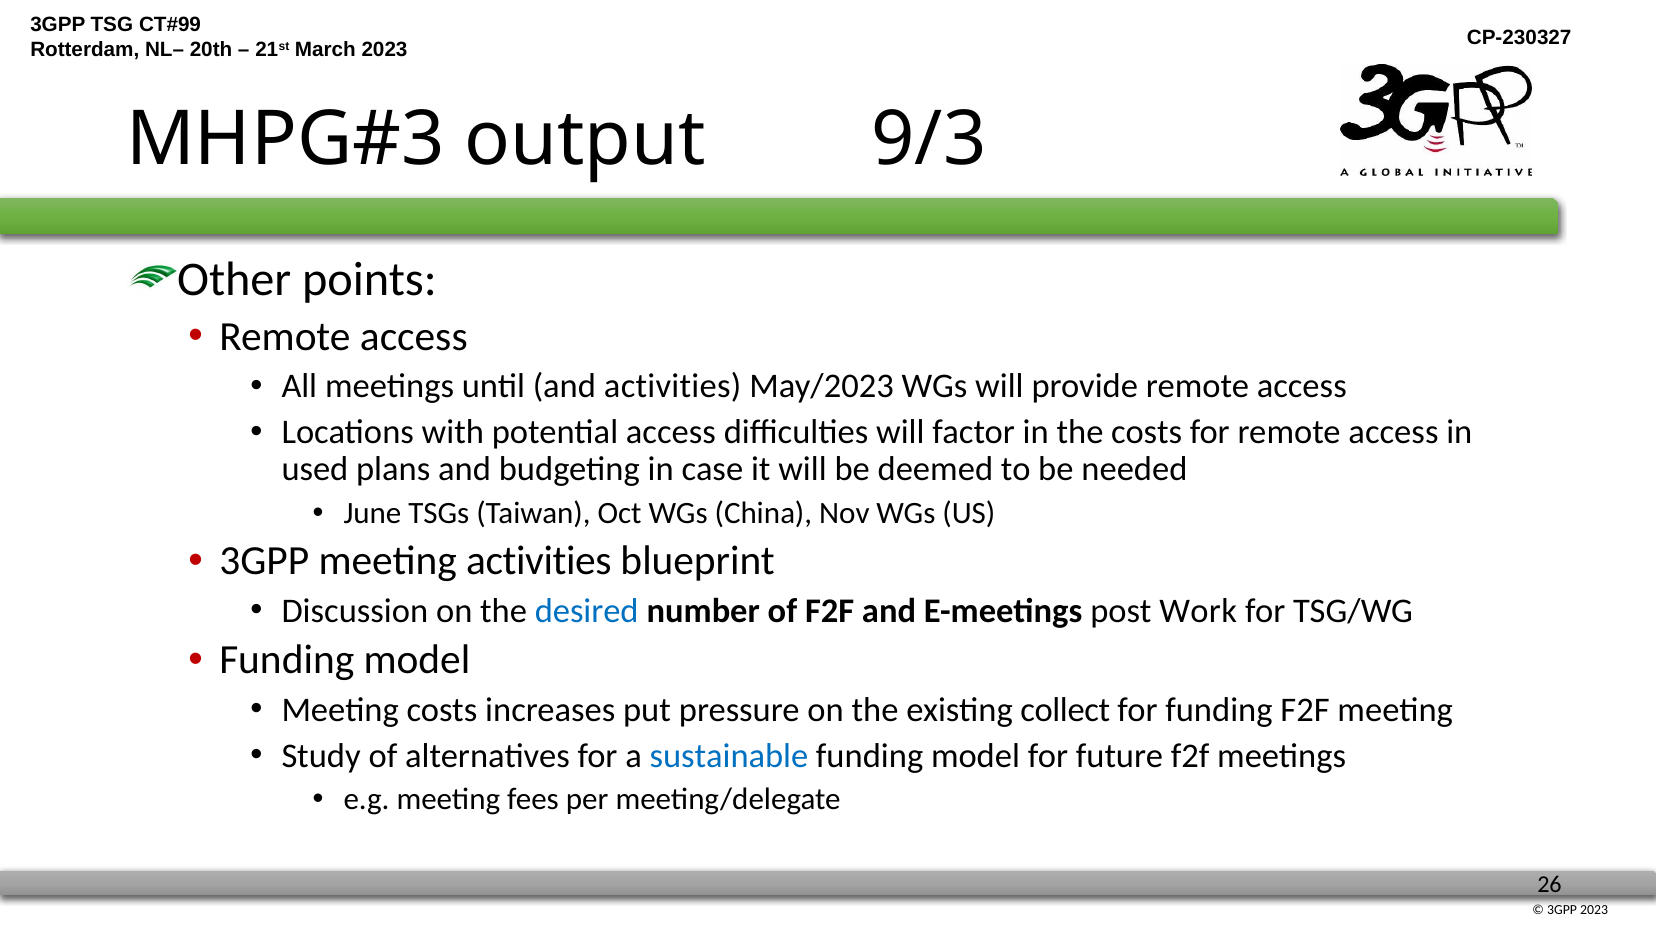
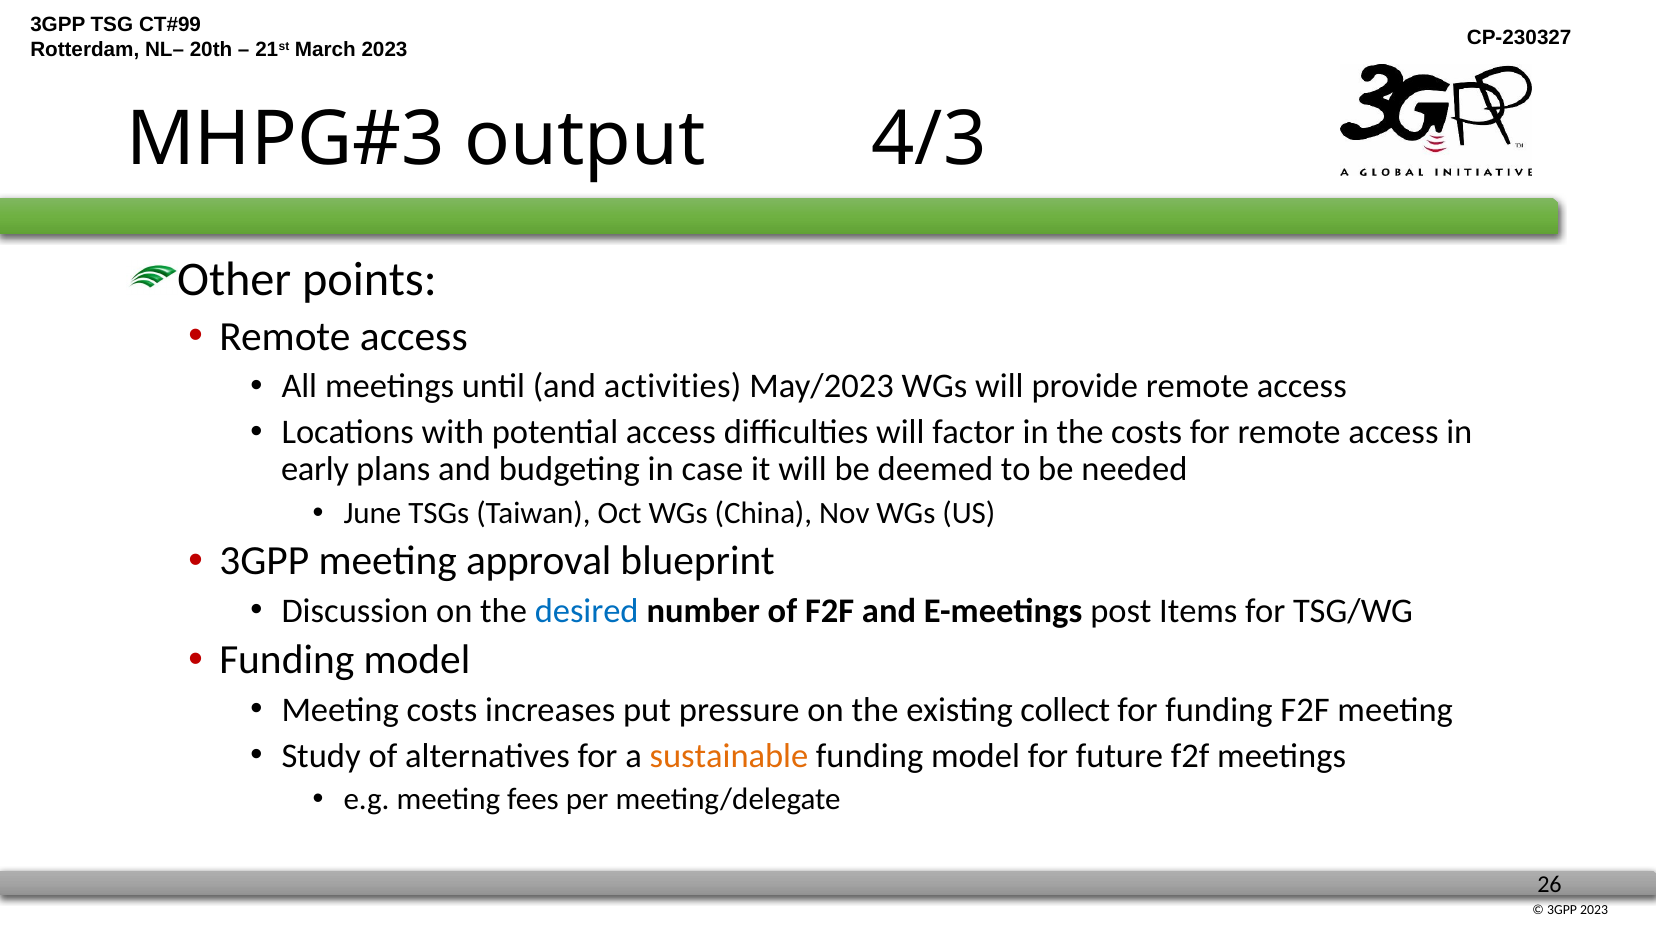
9/3: 9/3 -> 4/3 (929, 139)
used: used -> early (315, 470)
meeting activities: activities -> approval (539, 562)
Work: Work -> Items (1198, 611)
sustainable colour: blue -> orange (729, 756)
